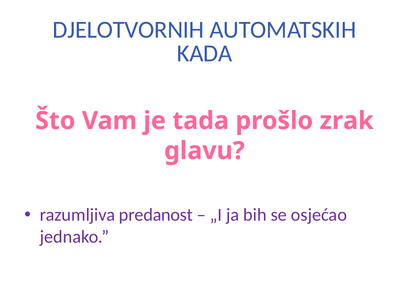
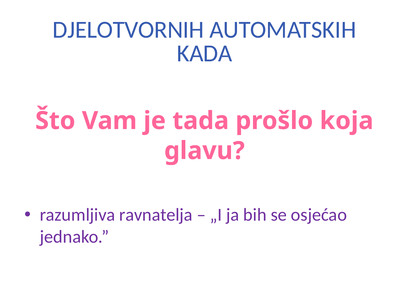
zrak: zrak -> koja (347, 121)
predanost: predanost -> ravnatelja (156, 215)
